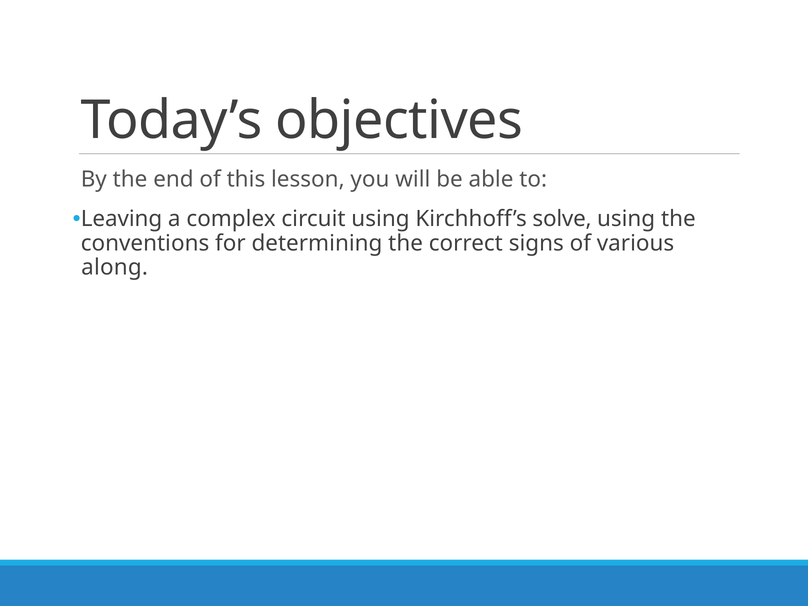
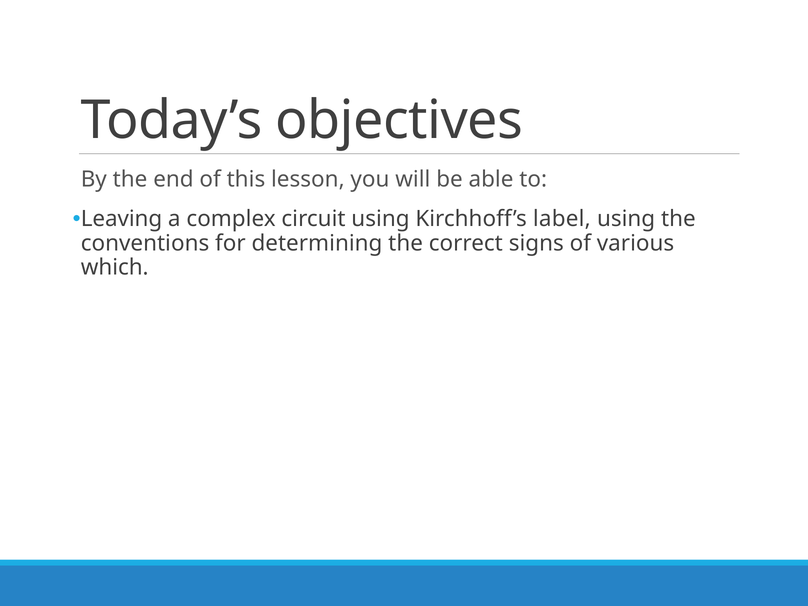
solve: solve -> label (562, 219)
along: along -> which (115, 268)
